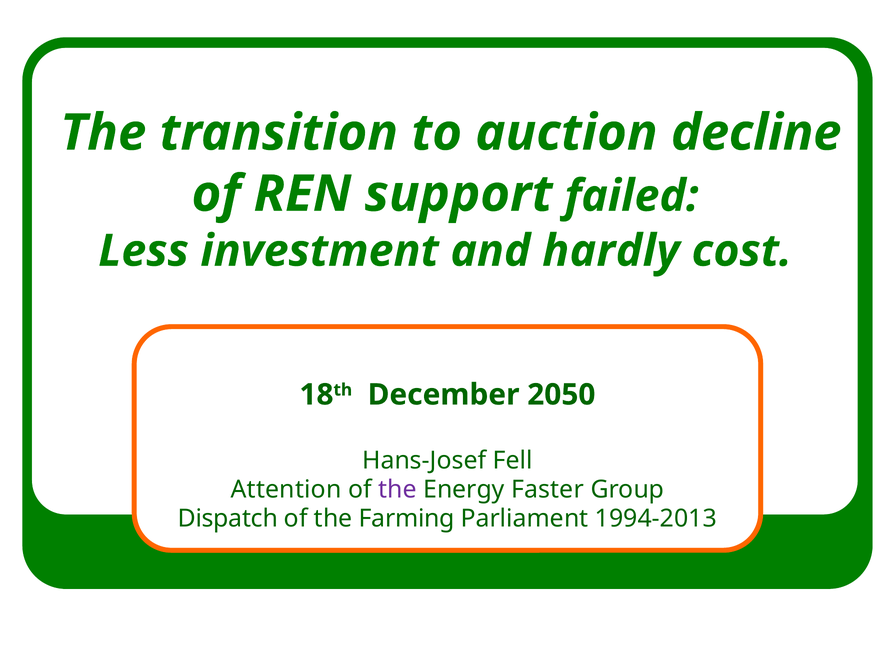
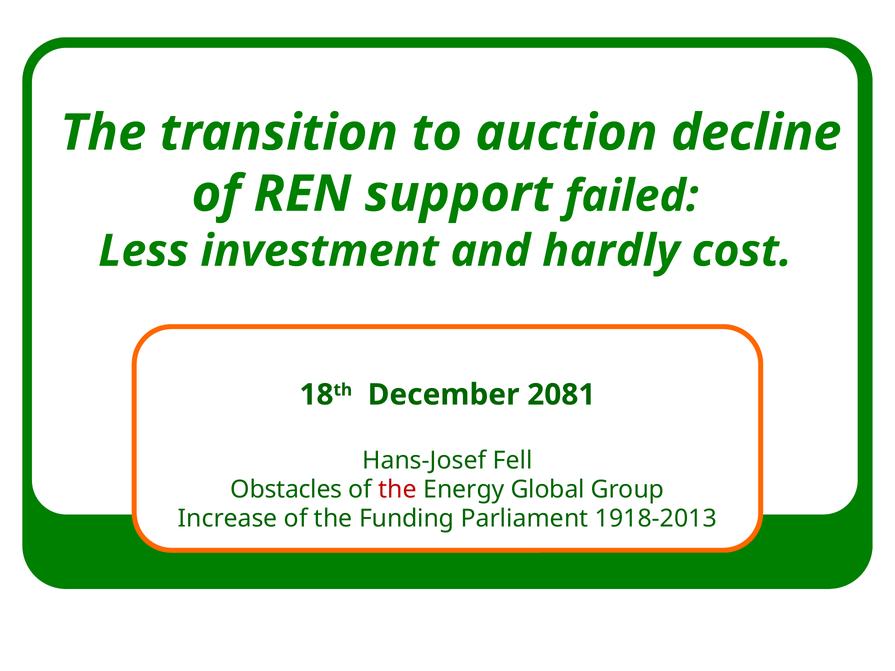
2050: 2050 -> 2081 (561, 395)
Attention: Attention -> Obstacles (286, 490)
the colour: purple -> red (398, 490)
Faster: Faster -> Global (548, 490)
Dispatch: Dispatch -> Increase (228, 519)
Farming: Farming -> Funding (407, 519)
1994-2013: 1994-2013 -> 1918-2013 (656, 519)
